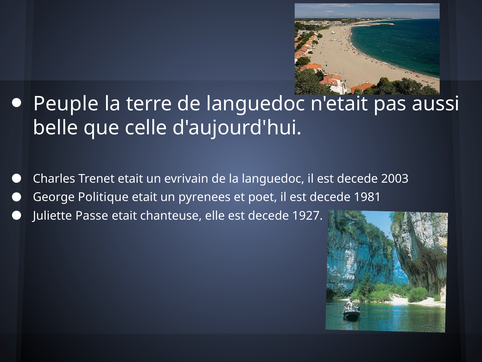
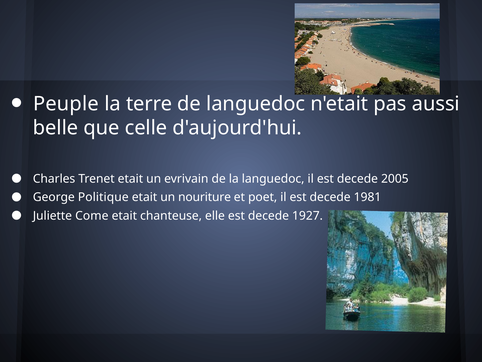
2003: 2003 -> 2005 (395, 179)
pyrenees: pyrenees -> nouriture (205, 197)
Passe: Passe -> Come (92, 216)
